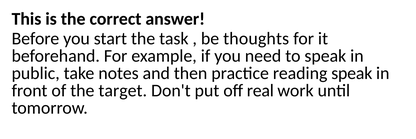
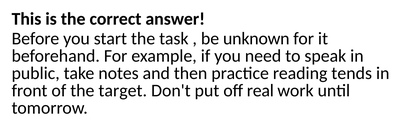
thoughts: thoughts -> unknown (256, 38)
reading speak: speak -> tends (352, 73)
